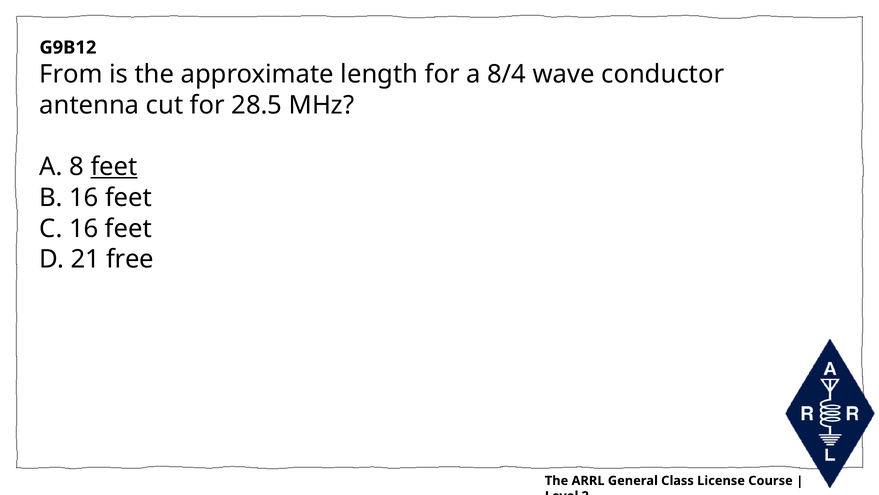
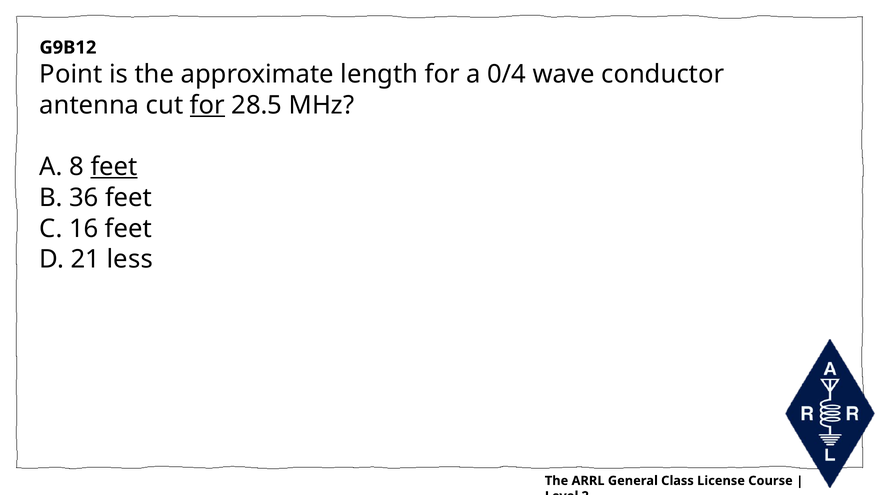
From: From -> Point (71, 74)
8/4: 8/4 -> 0/4 (507, 74)
for underline: none -> present (207, 105)
B 16: 16 -> 36 (84, 198)
free: free -> less (130, 259)
